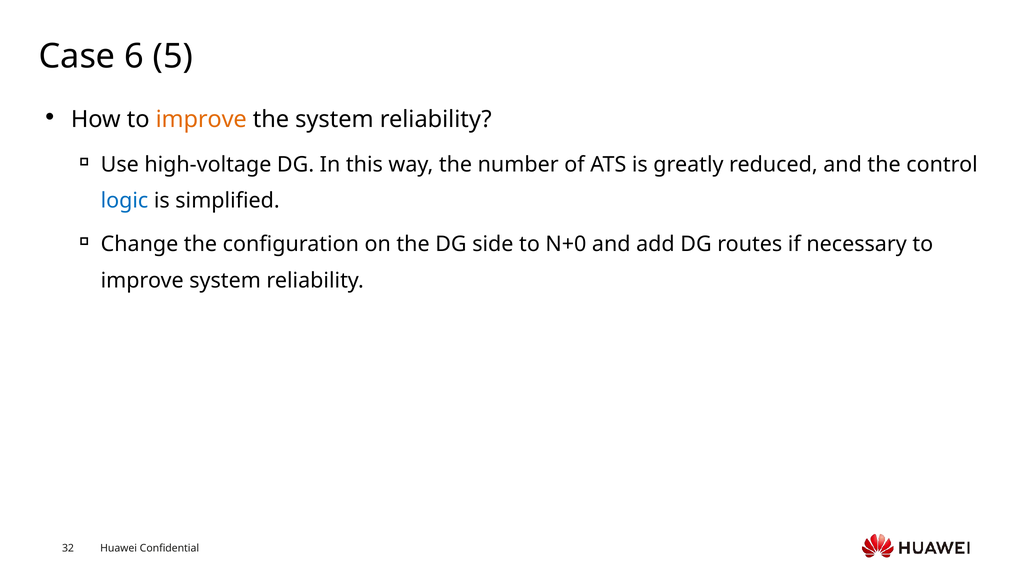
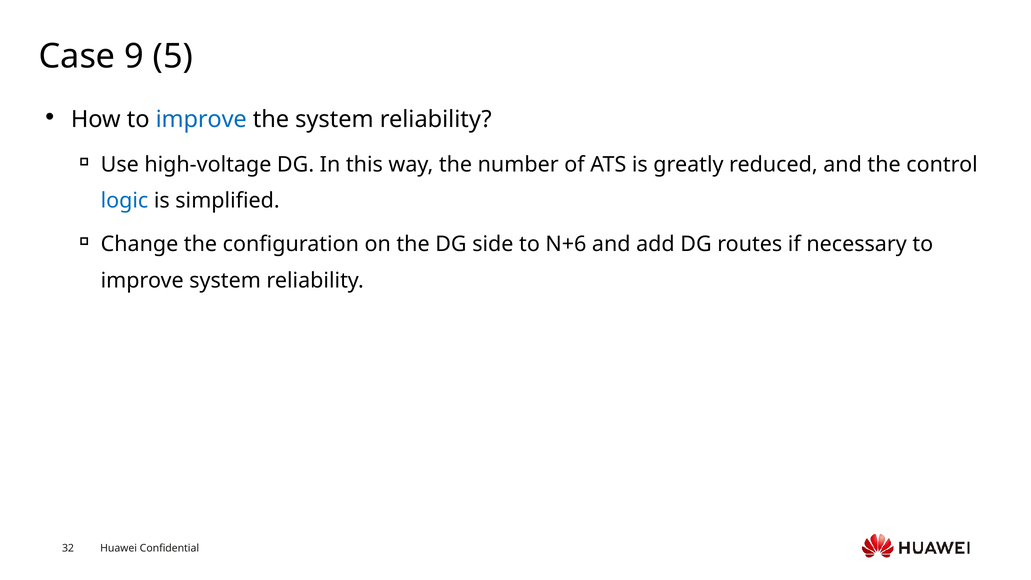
6: 6 -> 9 (134, 56)
improve colour: orange -> blue (201, 120)
N+0: N+0 -> N+6 (566, 244)
